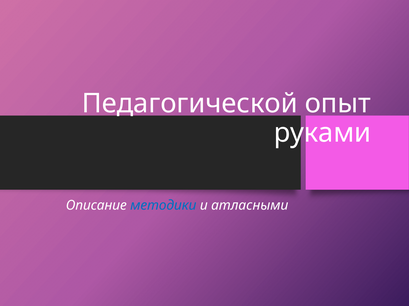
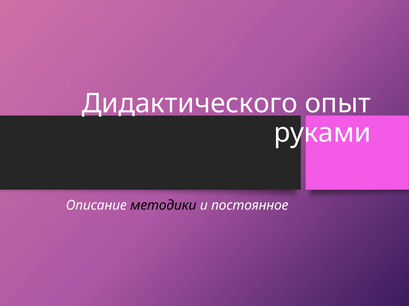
Педагогической: Педагогической -> Дидактического (190, 104)
методики colour: blue -> black (163, 206)
атласными: атласными -> постоянное (250, 206)
